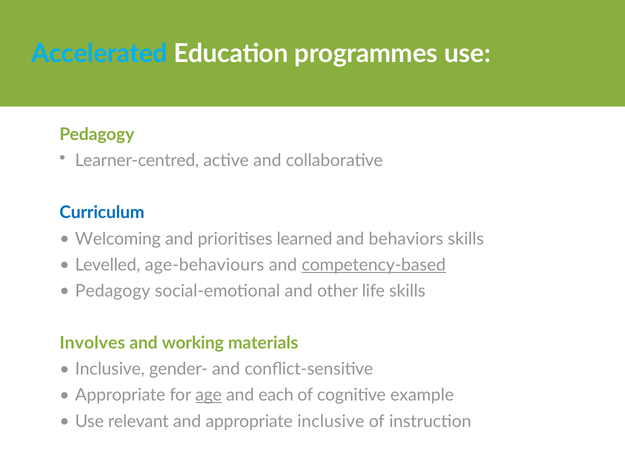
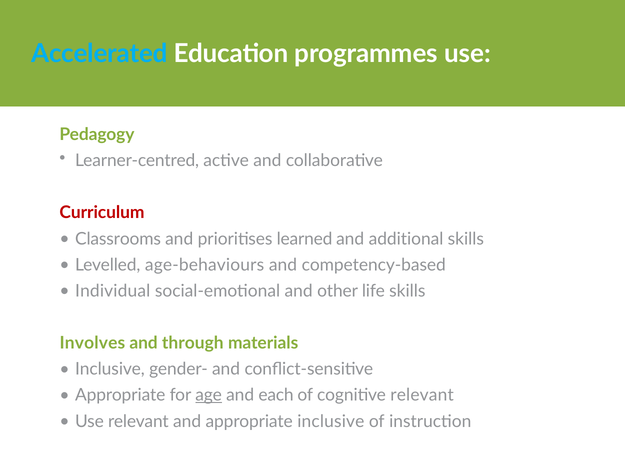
Curriculum colour: blue -> red (102, 213)
Welcoming: Welcoming -> Classrooms (118, 239)
behaviors: behaviors -> additional (406, 239)
competency-based underline: present -> none (374, 265)
Pedagogy: Pedagogy -> Individual (113, 291)
working: working -> through (193, 343)
cognitive example: example -> relevant (422, 395)
